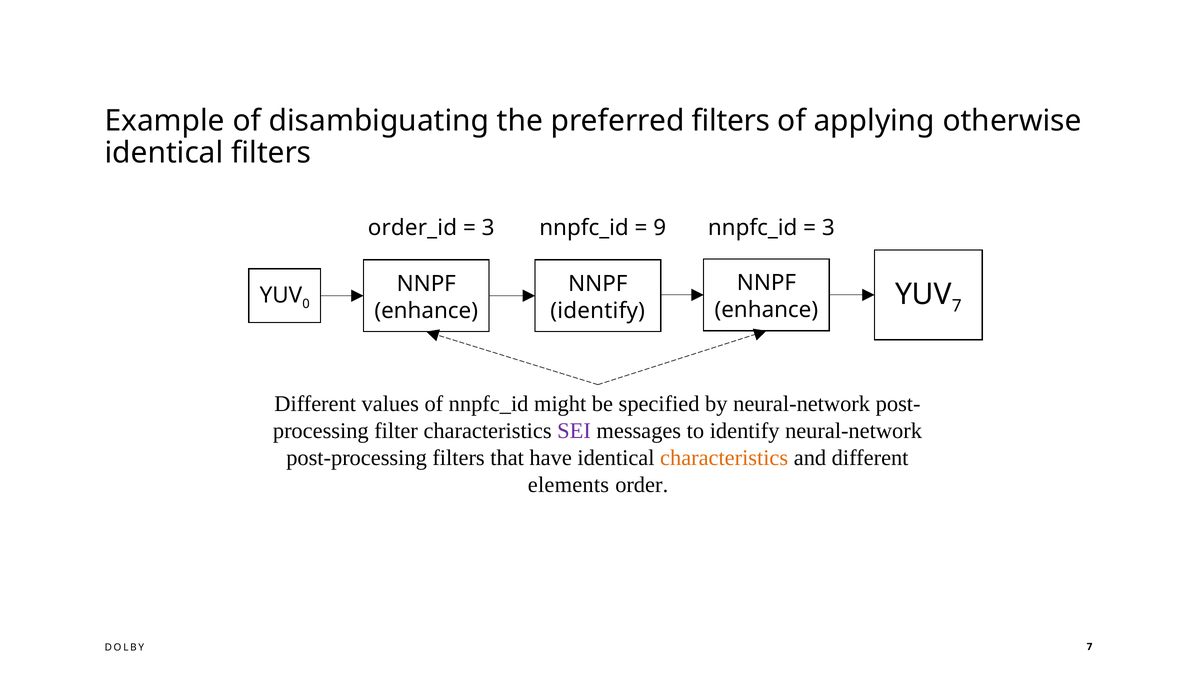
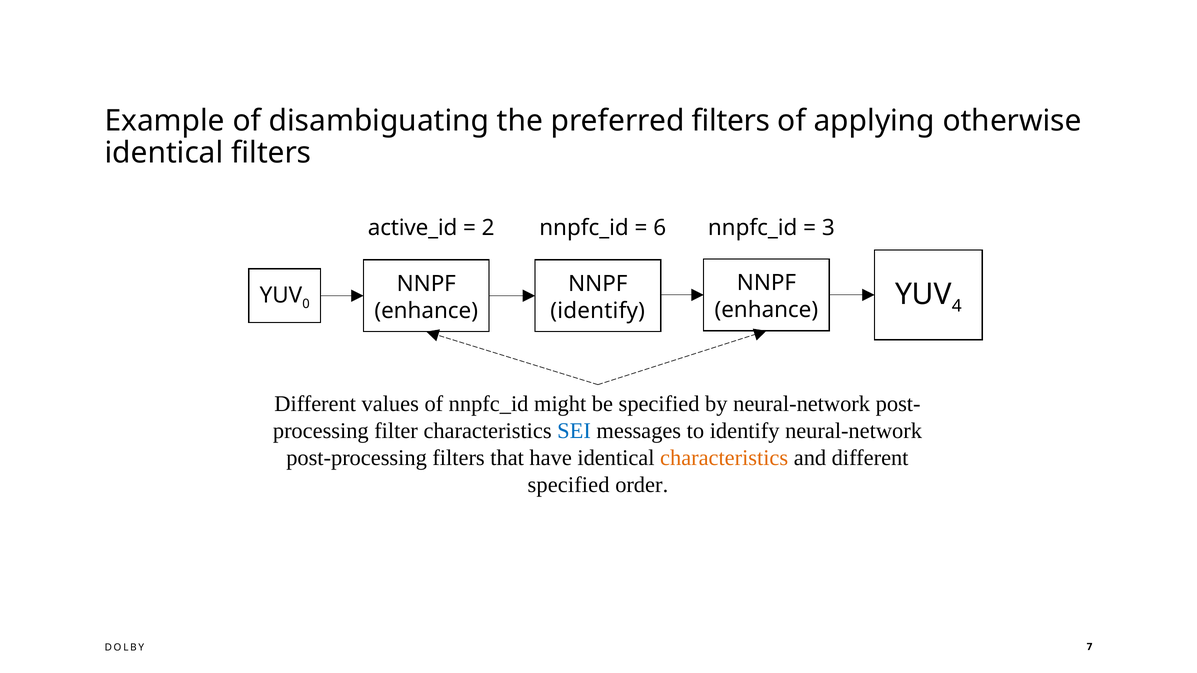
order_id: order_id -> active_id (413, 228)
3: 3 -> 2 (488, 228)
9: 9 -> 6 (660, 228)
7: 7 -> 4 (957, 306)
SEI colour: purple -> blue (574, 431)
elements: elements -> specified (569, 485)
